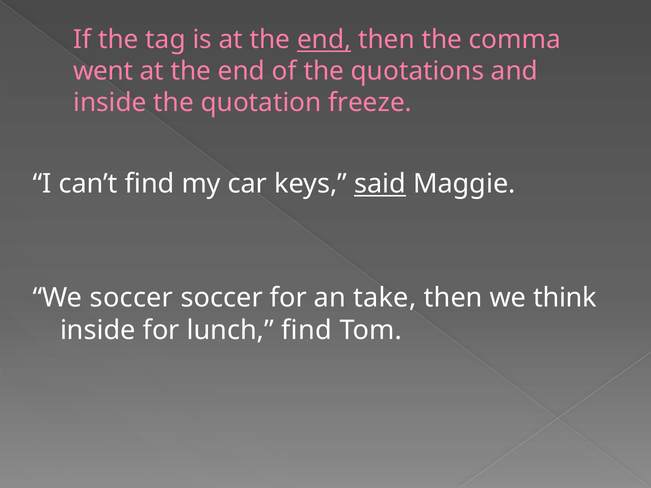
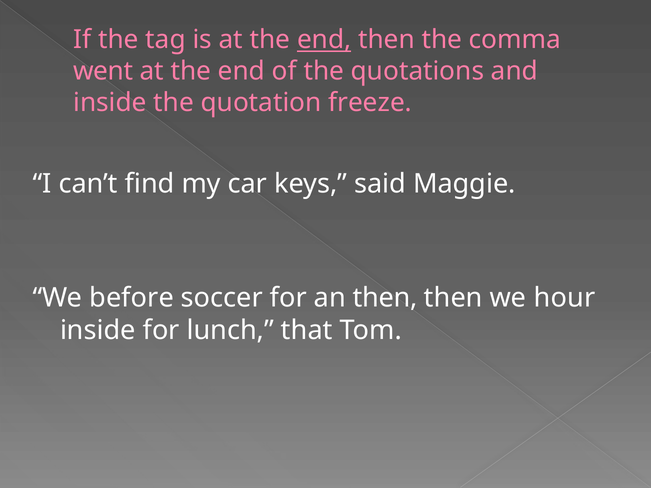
said underline: present -> none (380, 184)
We soccer: soccer -> before (132, 298)
an take: take -> then (385, 298)
think: think -> hour (565, 298)
lunch find: find -> that (307, 331)
